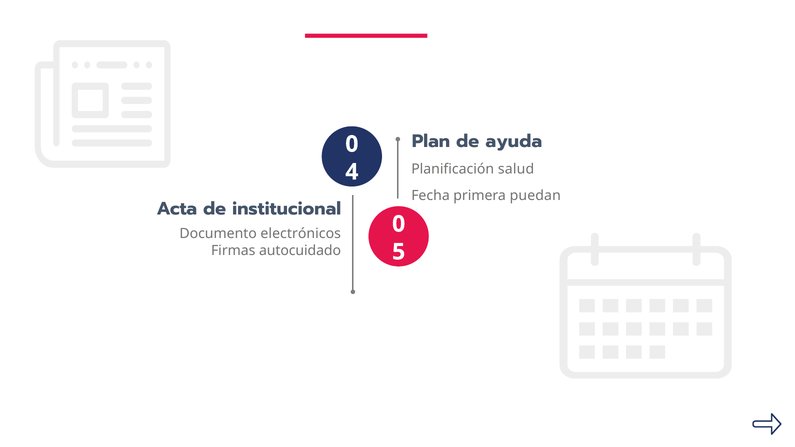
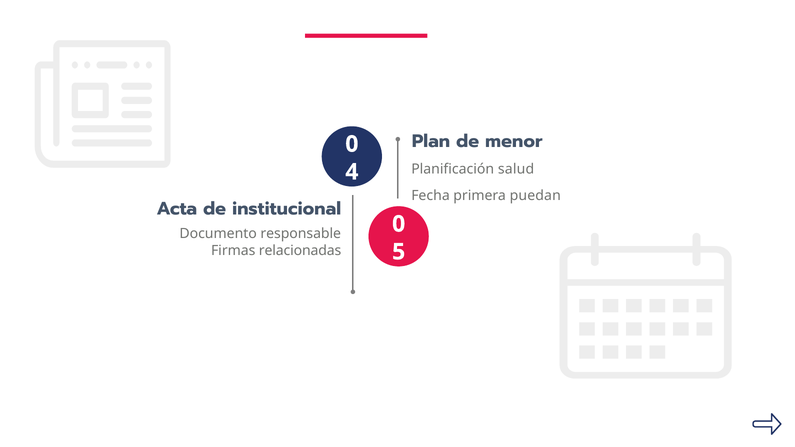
ayuda: ayuda -> menor (514, 142)
electrónicos: electrónicos -> responsable (301, 234)
autocuidado: autocuidado -> relacionadas (300, 251)
